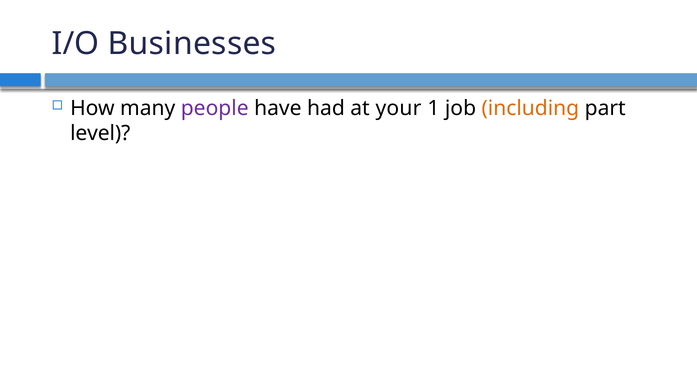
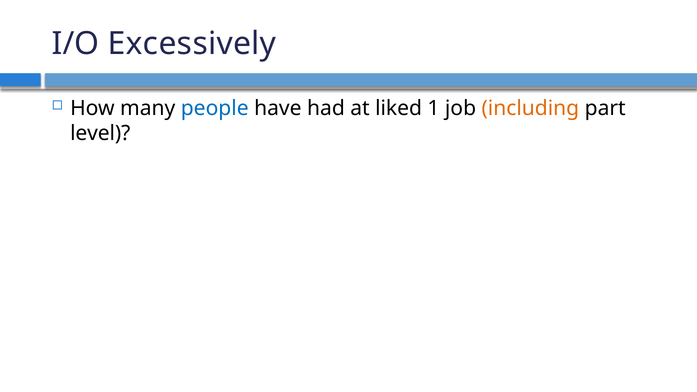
Businesses: Businesses -> Excessively (192, 44)
people colour: purple -> blue (215, 108)
your: your -> liked (399, 108)
